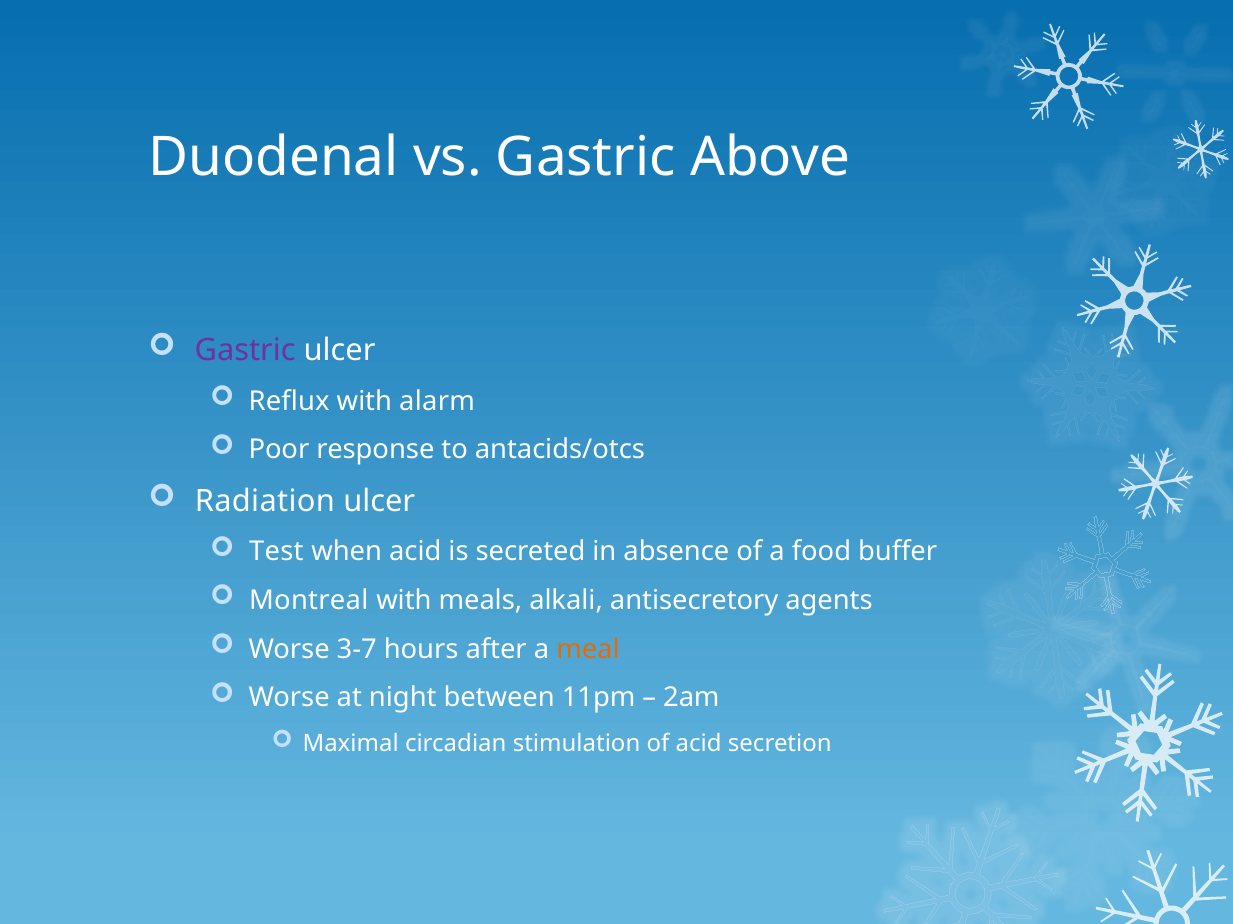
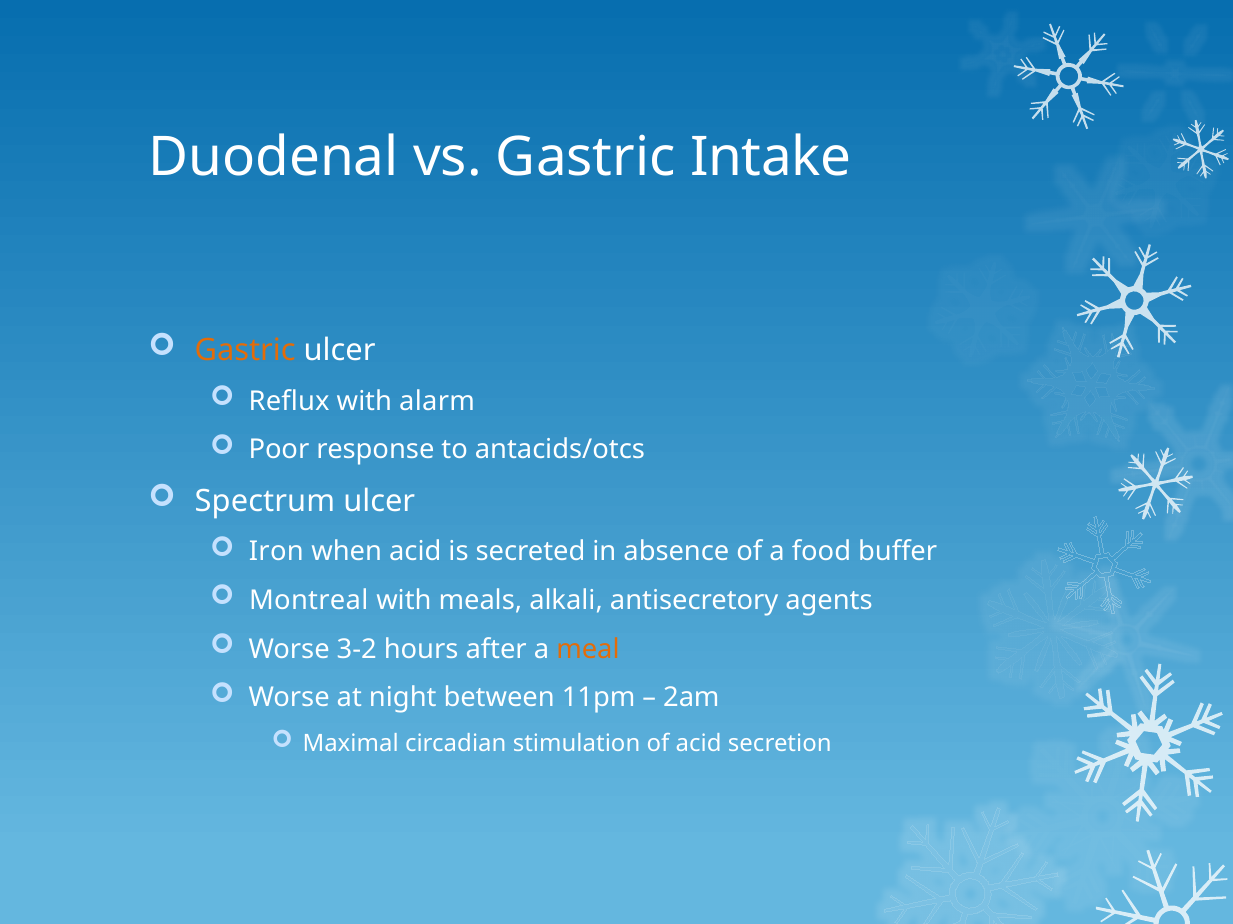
Above: Above -> Intake (771, 157)
Gastric colour: purple -> orange (245, 351)
Radiation: Radiation -> Spectrum (265, 502)
Test: Test -> Iron (276, 552)
3-7: 3-7 -> 3-2 (357, 650)
